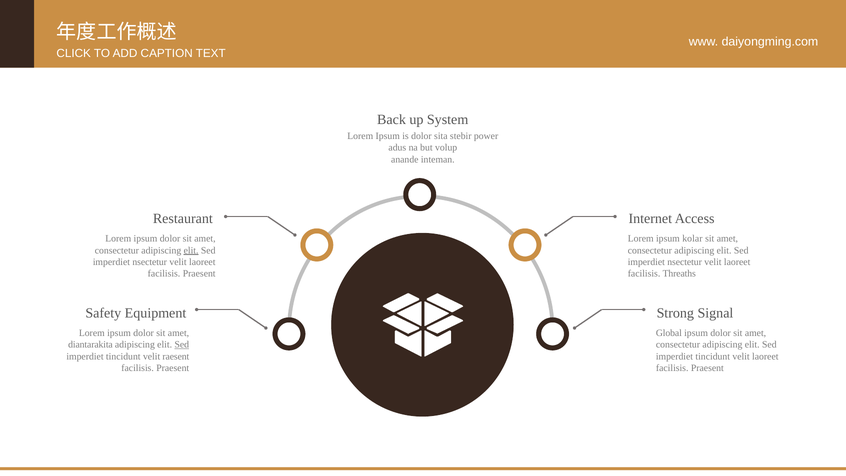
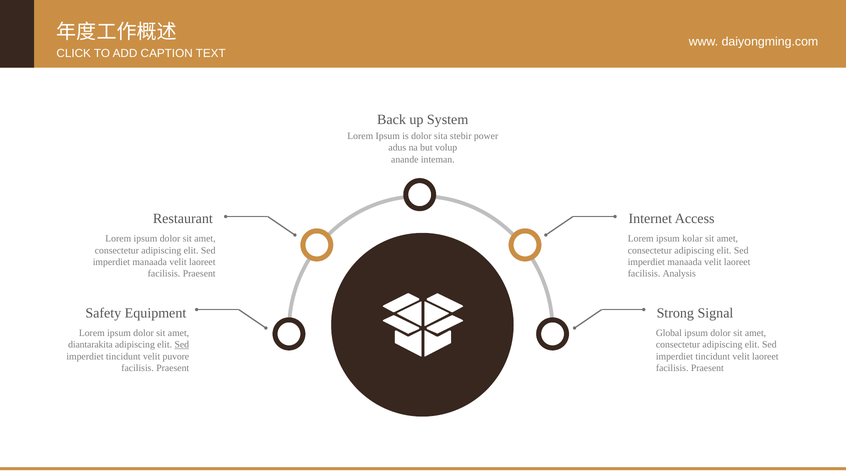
elit underline: present -> none (191, 250)
nsectetur: nsectetur -> manaada (150, 262)
nsectetur: nsectetur -> manaada (685, 262)
Threaths: Threaths -> Analysis (679, 273)
raesent: raesent -> puvore (176, 356)
